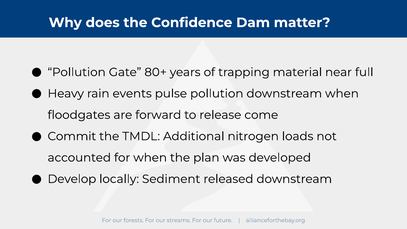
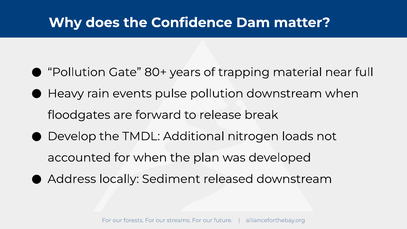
come: come -> break (261, 115)
Commit: Commit -> Develop (72, 136)
Develop: Develop -> Address (72, 179)
